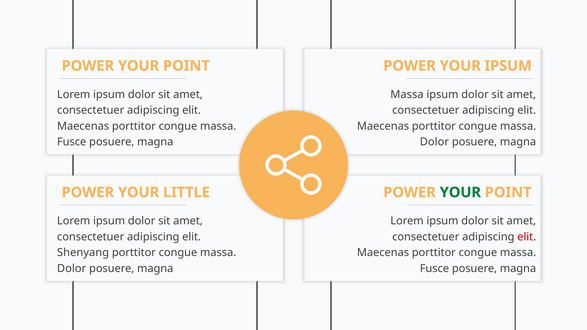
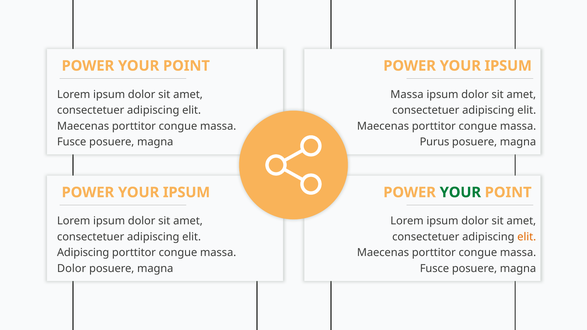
Dolor: Dolor -> Purus (435, 142)
LITTLE: LITTLE -> IPSUM (187, 193)
elit colour: red -> orange (527, 237)
Shenyang: Shenyang -> Adipiscing (83, 253)
